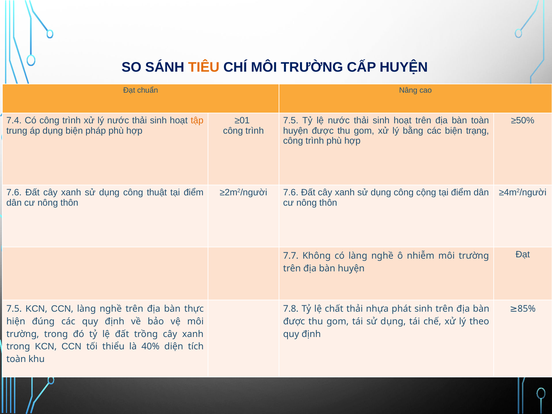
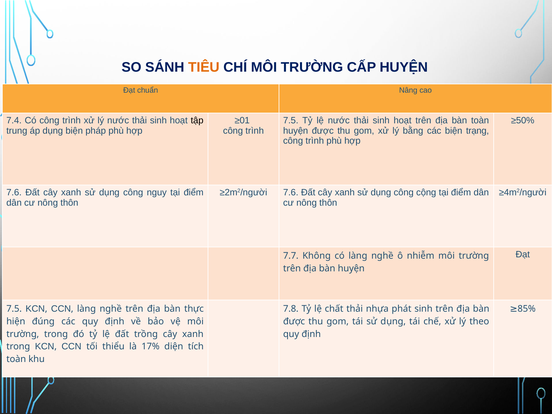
tập colour: orange -> black (197, 120)
thuật: thuật -> nguy (157, 192)
40%: 40% -> 17% (151, 347)
